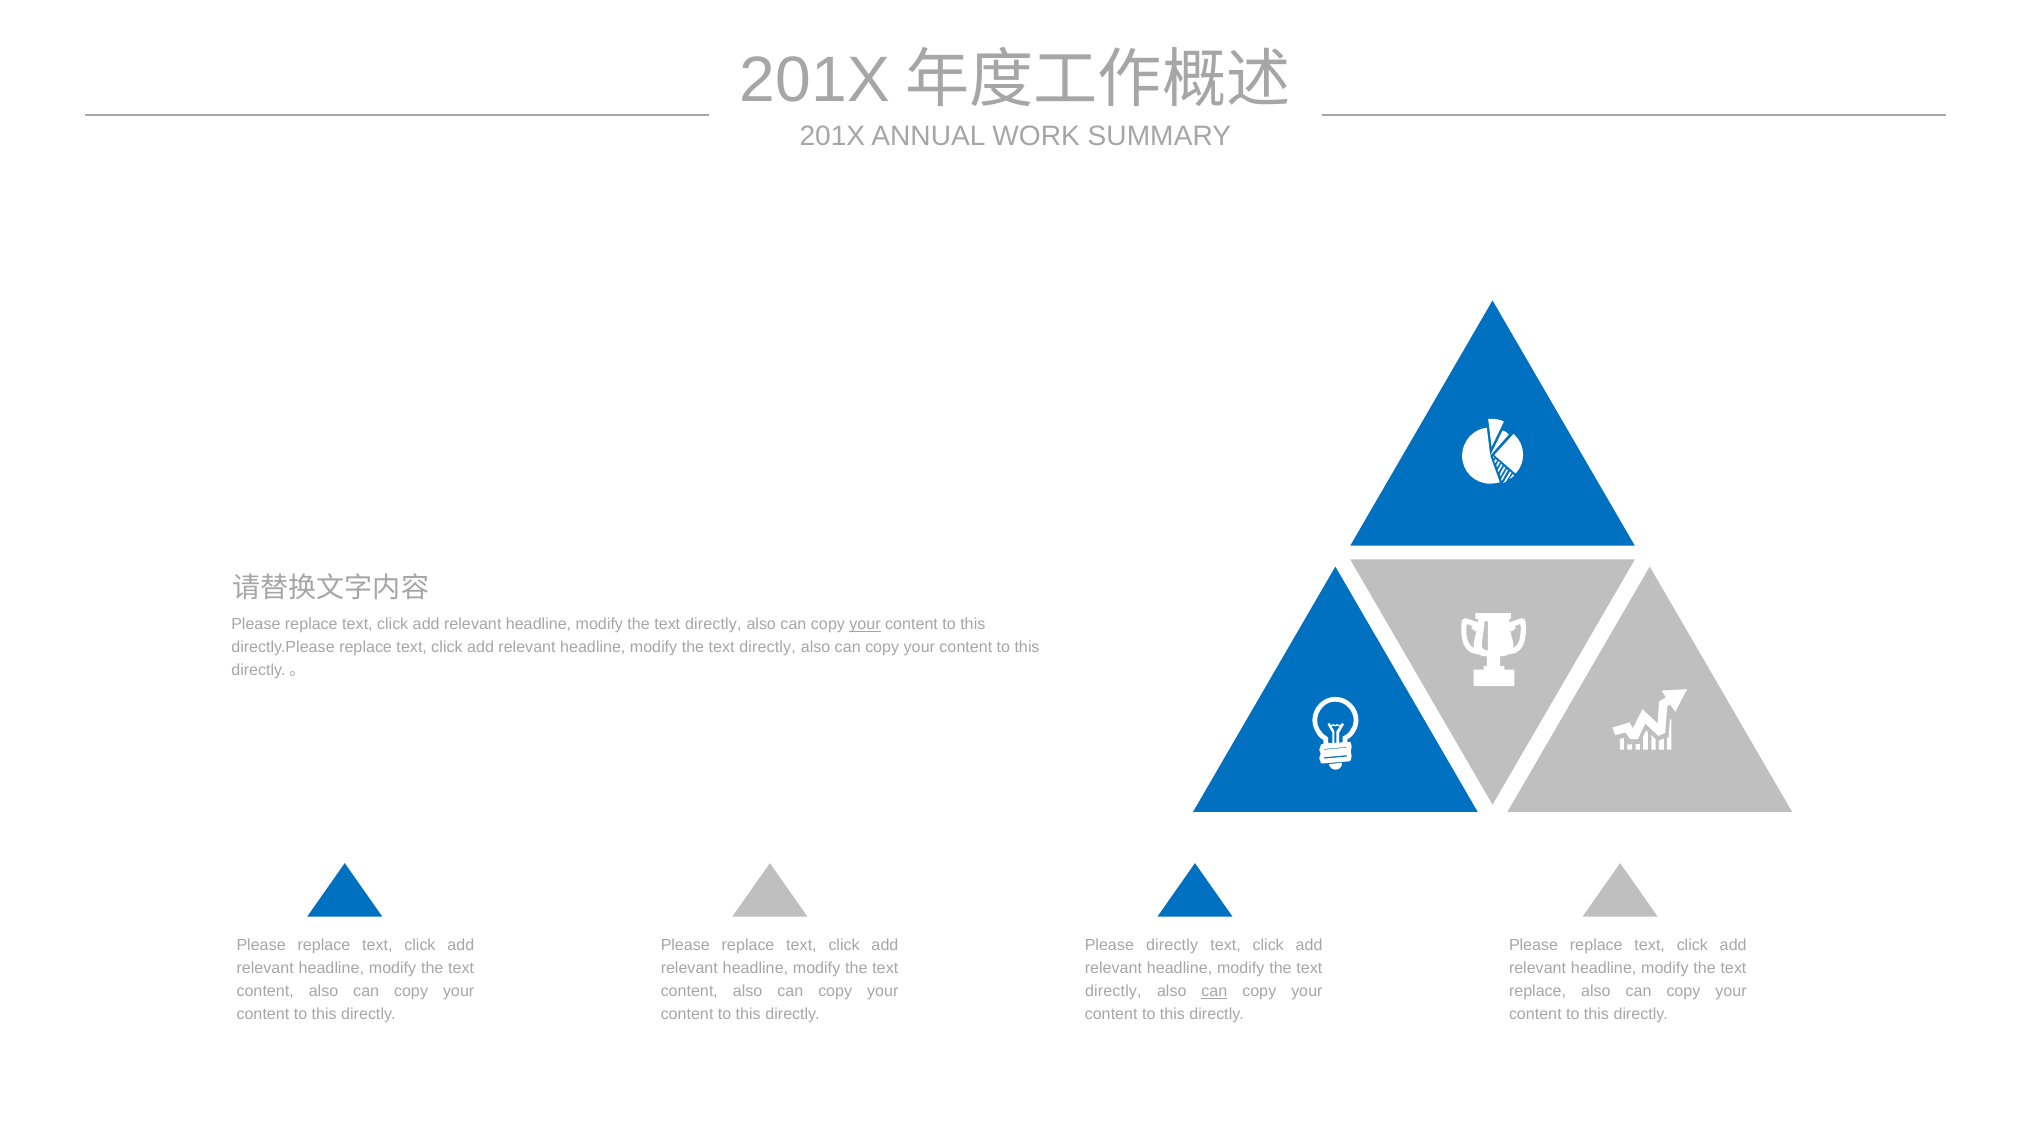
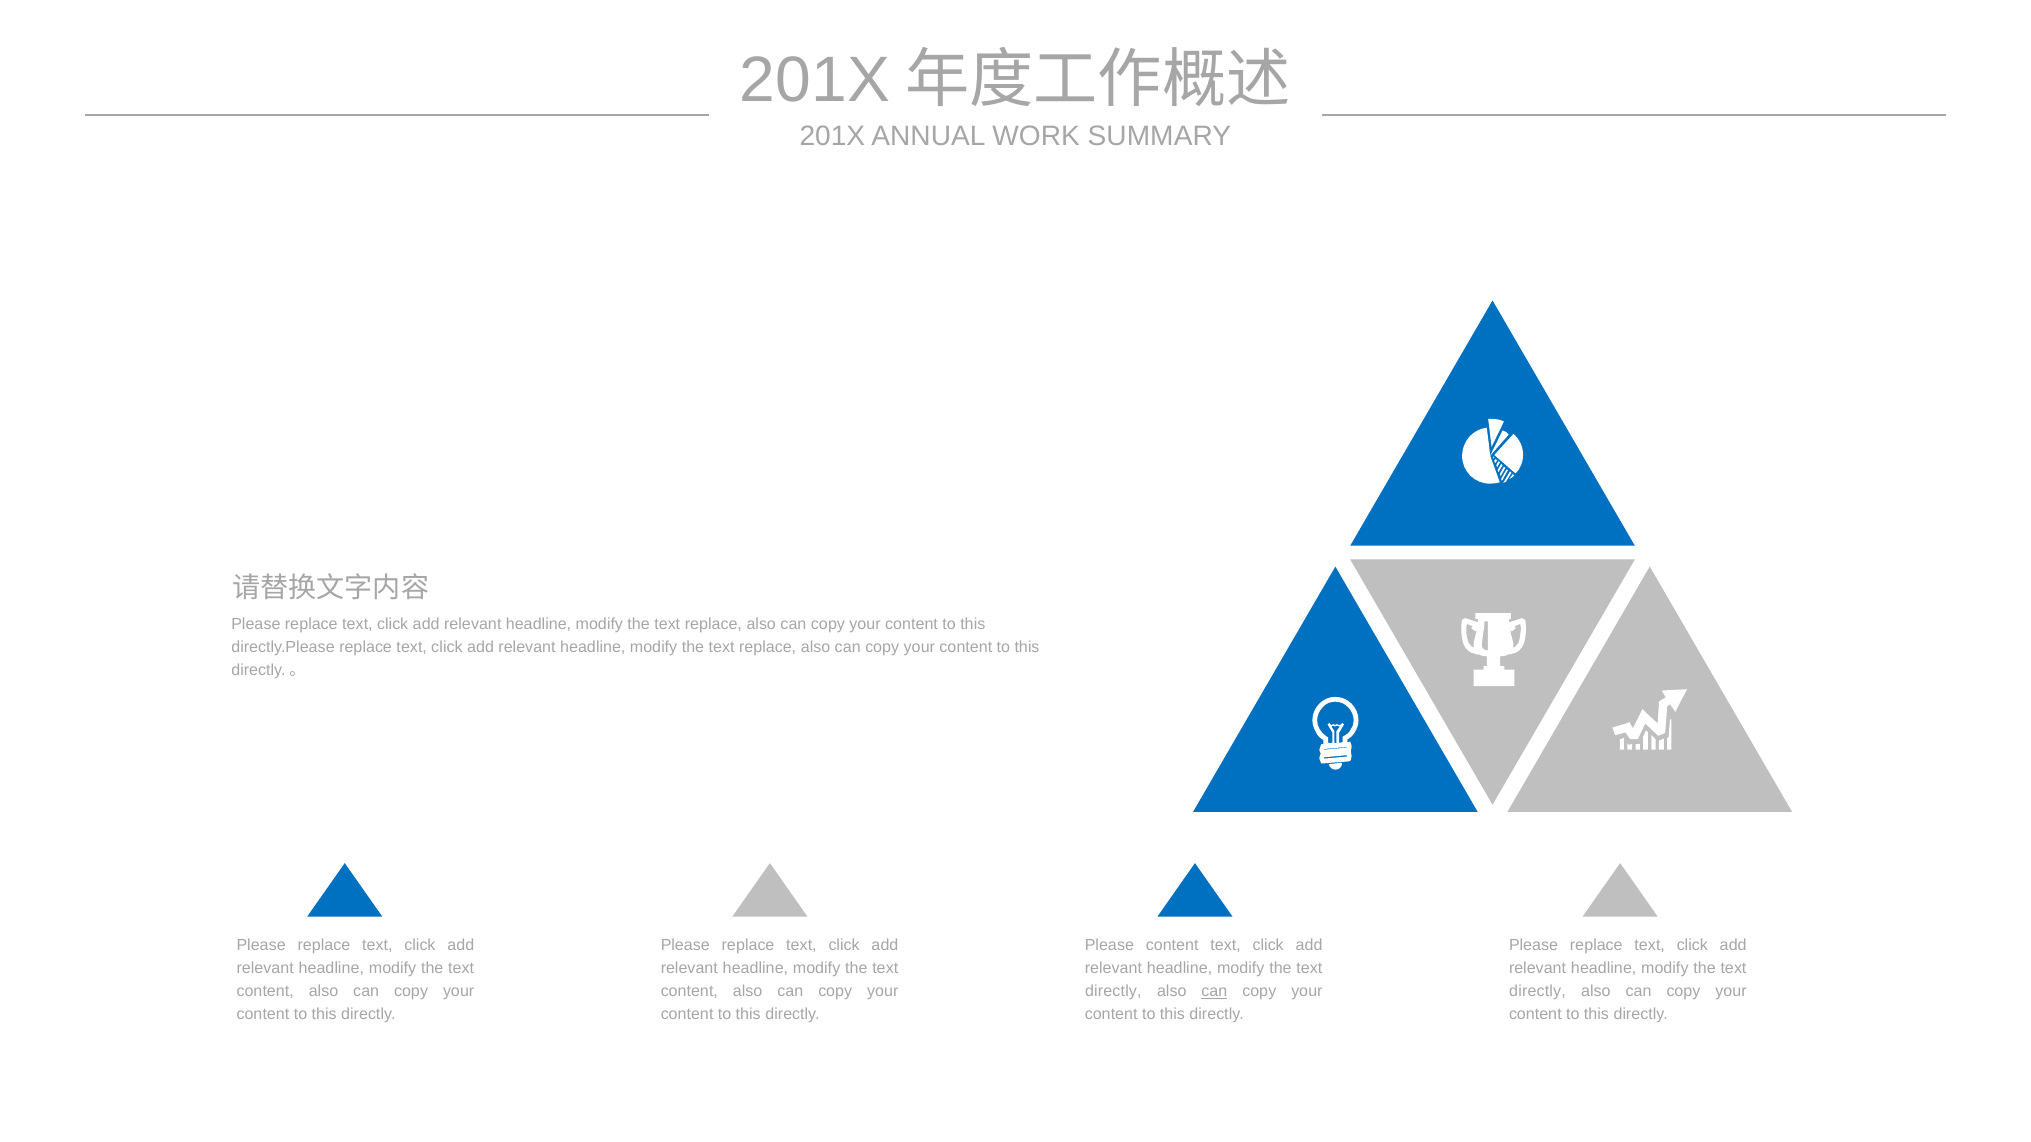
directly: directly -> replace (713, 625)
your underline: present -> none (865, 625)
directly: directly -> replace (768, 648)
Please directly: directly -> content (1172, 945)
replace: replace -> directly (1537, 992)
